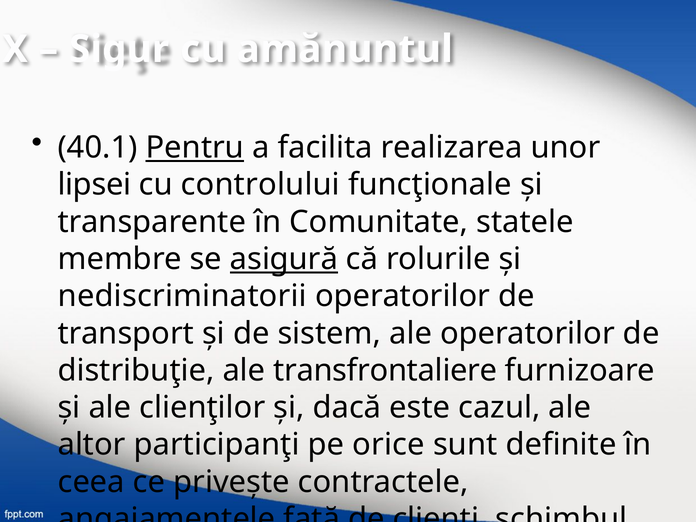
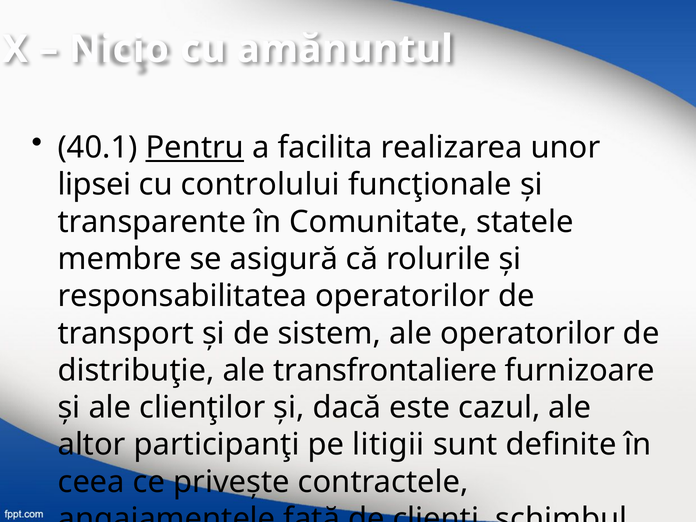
Sigur: Sigur -> Nicio (119, 49)
asigură underline: present -> none (284, 259)
nediscriminatorii: nediscriminatorii -> responsabilitatea (183, 296)
orice: orice -> litigii (388, 445)
